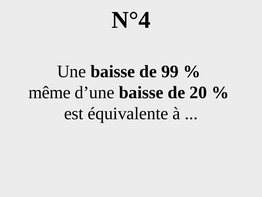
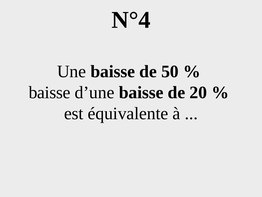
99: 99 -> 50 (170, 71)
même: même -> baisse (50, 92)
